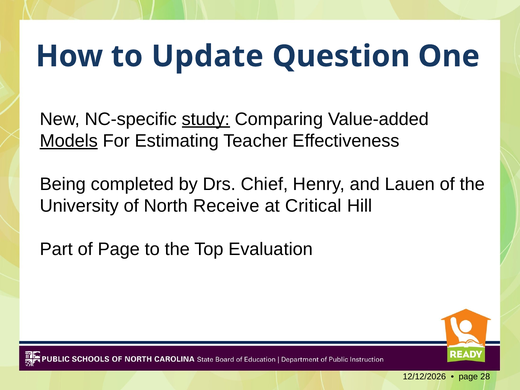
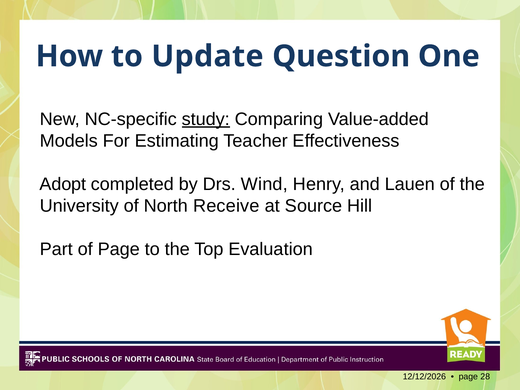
Models underline: present -> none (69, 141)
Being: Being -> Adopt (63, 184)
Chief: Chief -> Wind (264, 184)
Critical: Critical -> Source (314, 206)
